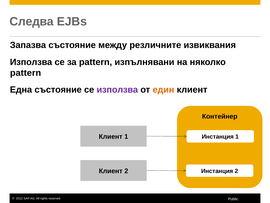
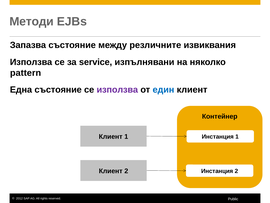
Следва: Следва -> Методи (32, 22)
за pattern: pattern -> service (96, 62)
един colour: orange -> blue (163, 90)
